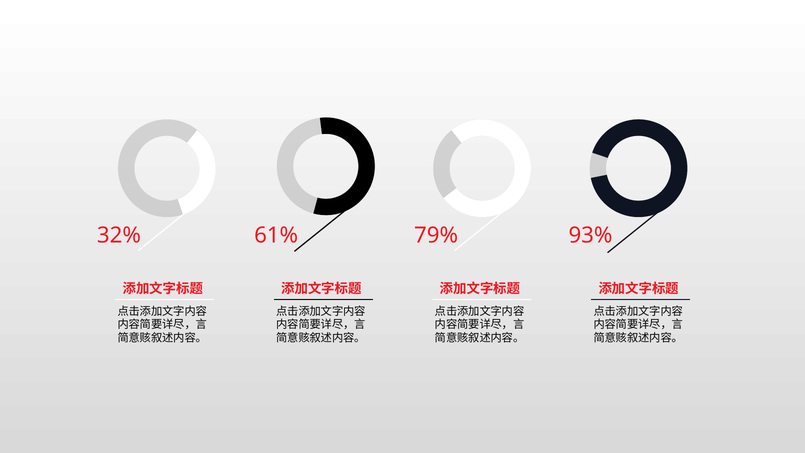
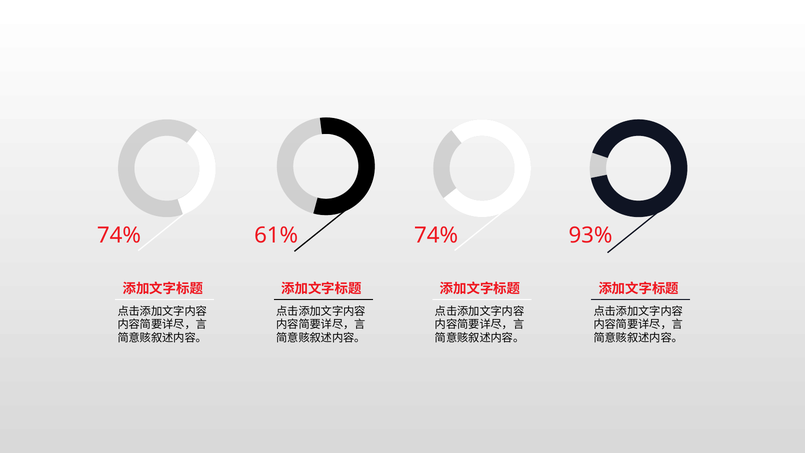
32%: 32% -> 74% (119, 235)
61% 79%: 79% -> 74% (436, 235)
